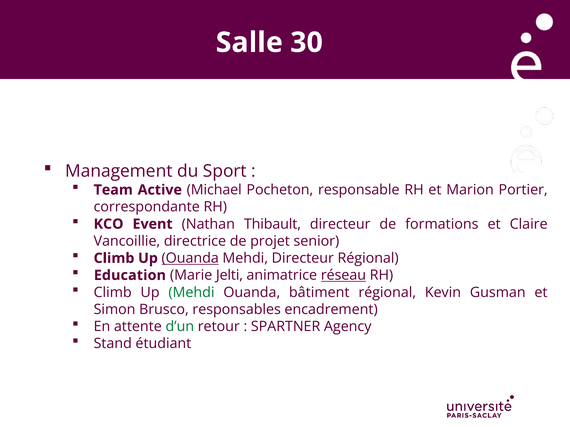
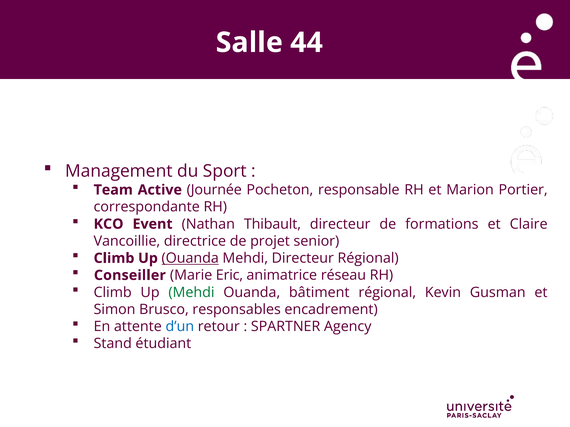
30: 30 -> 44 (307, 43)
Michael: Michael -> Journée (214, 190)
Education: Education -> Conseiller (130, 276)
Jelti: Jelti -> Eric (229, 276)
réseau underline: present -> none (343, 276)
d’un colour: green -> blue (180, 327)
